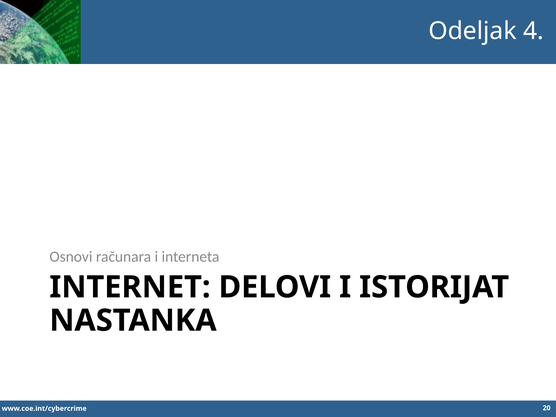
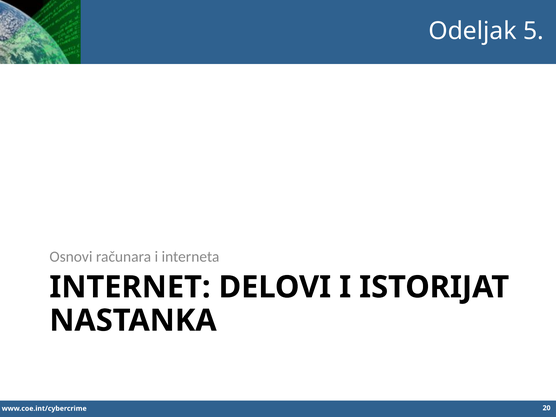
4: 4 -> 5 (533, 31)
